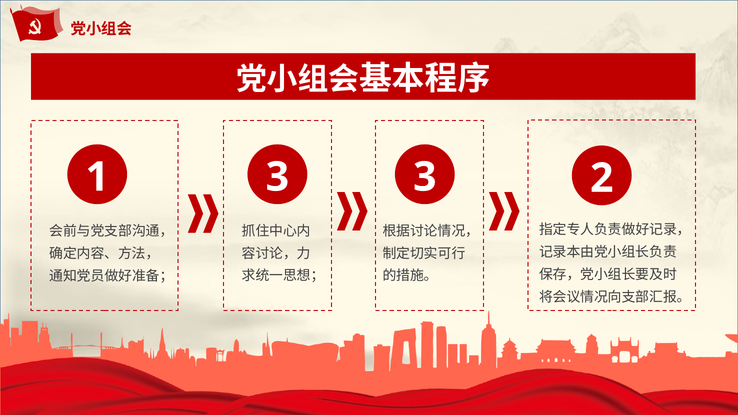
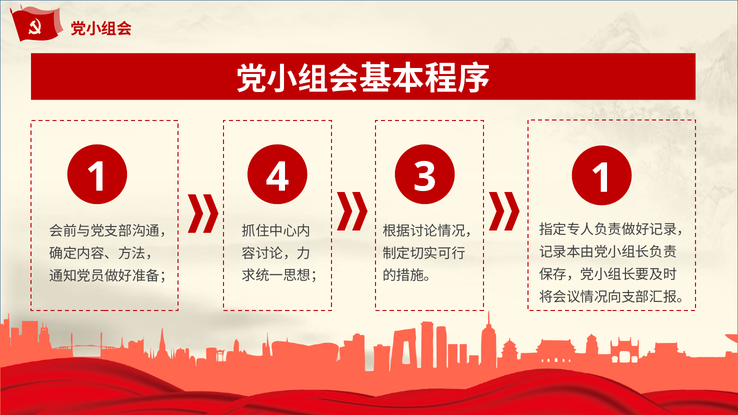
1 3: 3 -> 4 (277, 177)
3 2: 2 -> 1 (602, 178)
